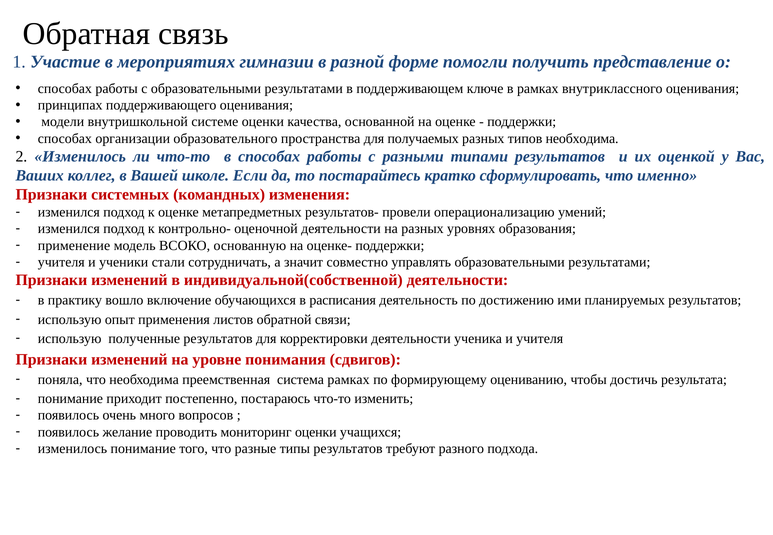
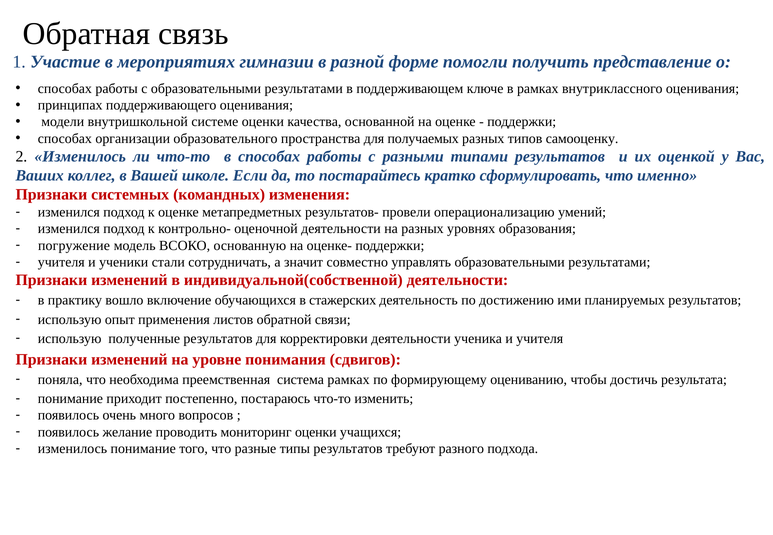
типов необходима: необходима -> самооценку (582, 139)
применение: применение -> погружение (74, 246)
расписания: расписания -> стажерских (343, 300)
